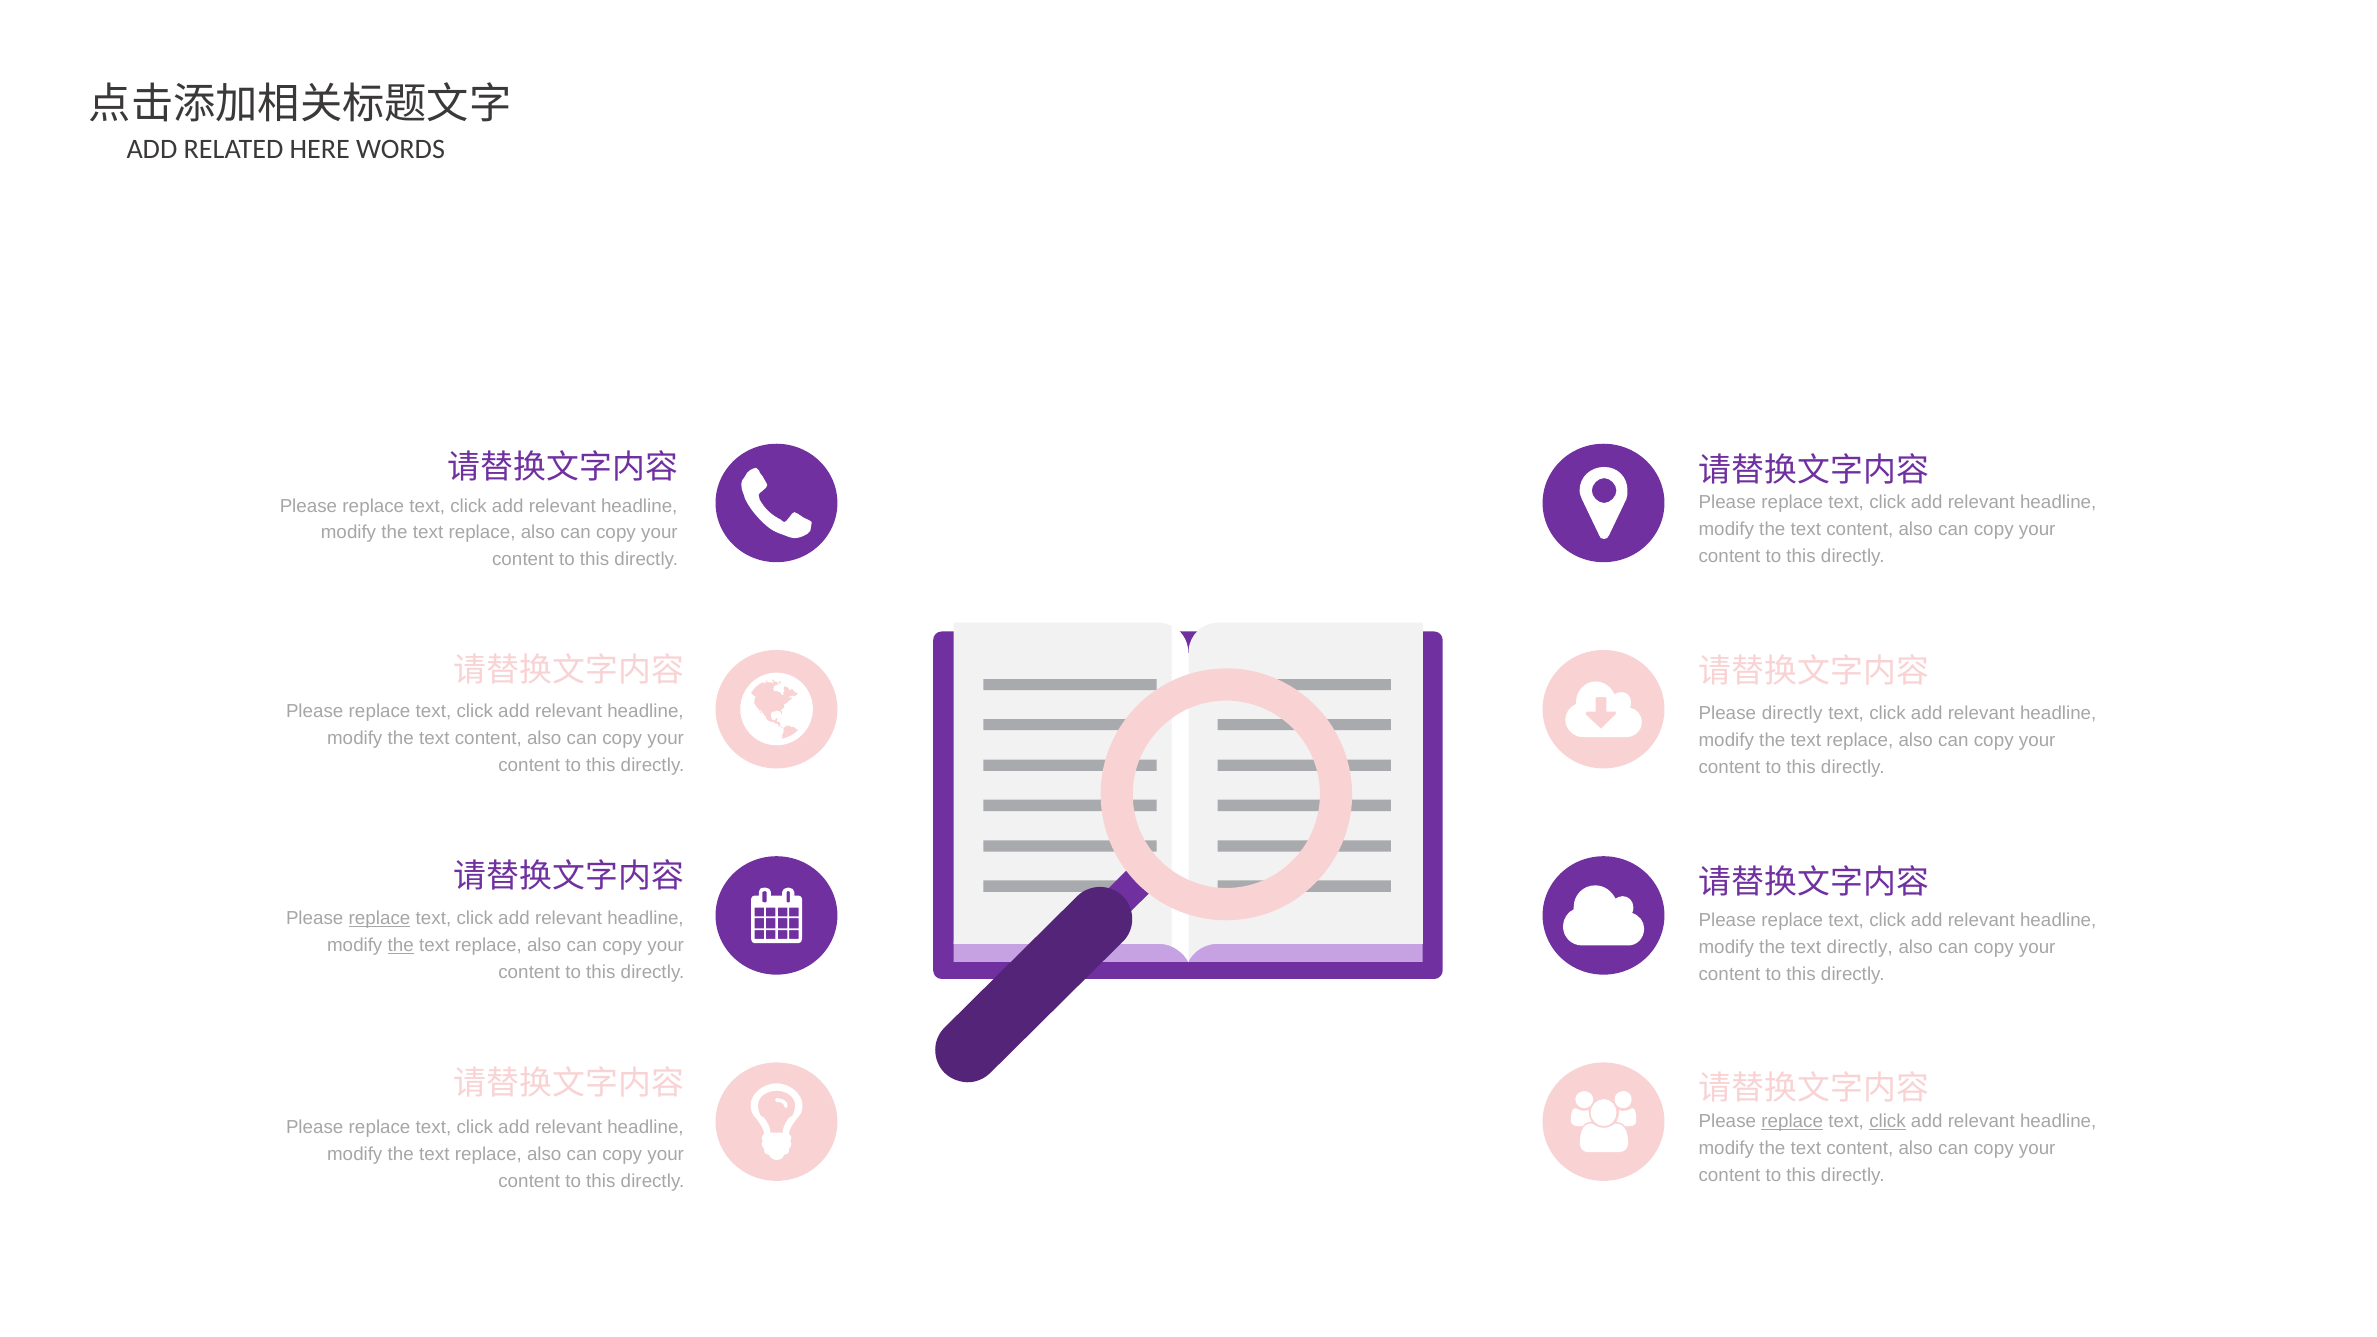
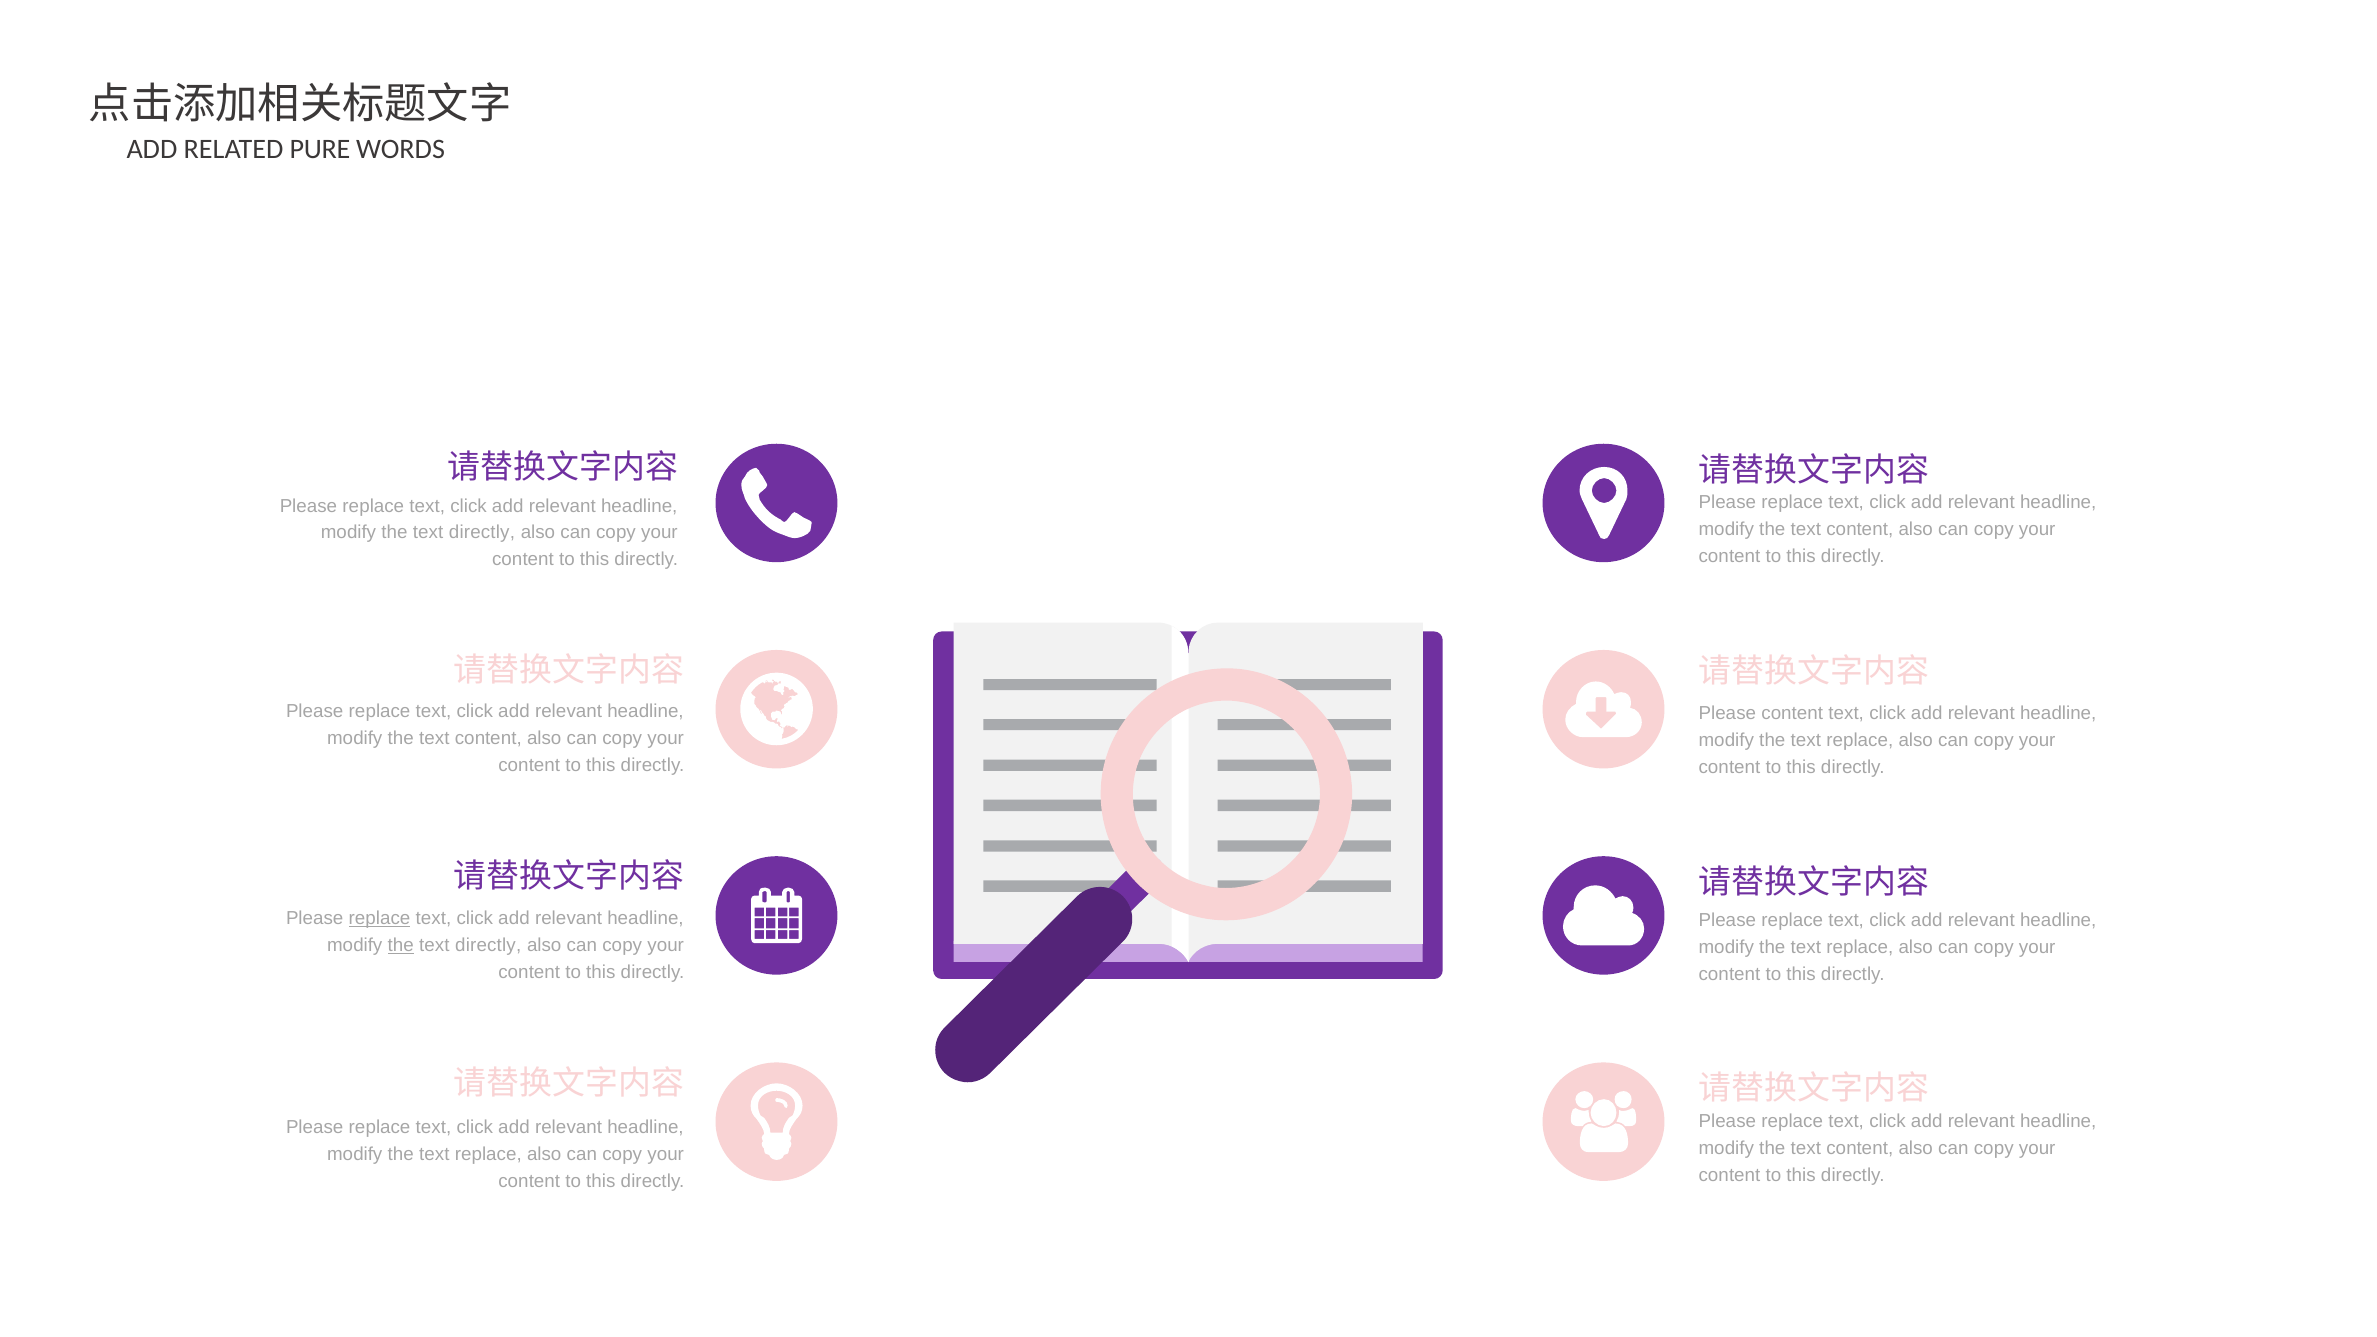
HERE: HERE -> PURE (320, 149)
replace: replace -> directly (482, 533)
Please directly: directly -> content (1792, 714)
replace: replace -> directly (488, 945)
directly: directly -> replace (1860, 947)
replace underline: present -> none (1792, 1121)
click underline: present -> none (1888, 1121)
